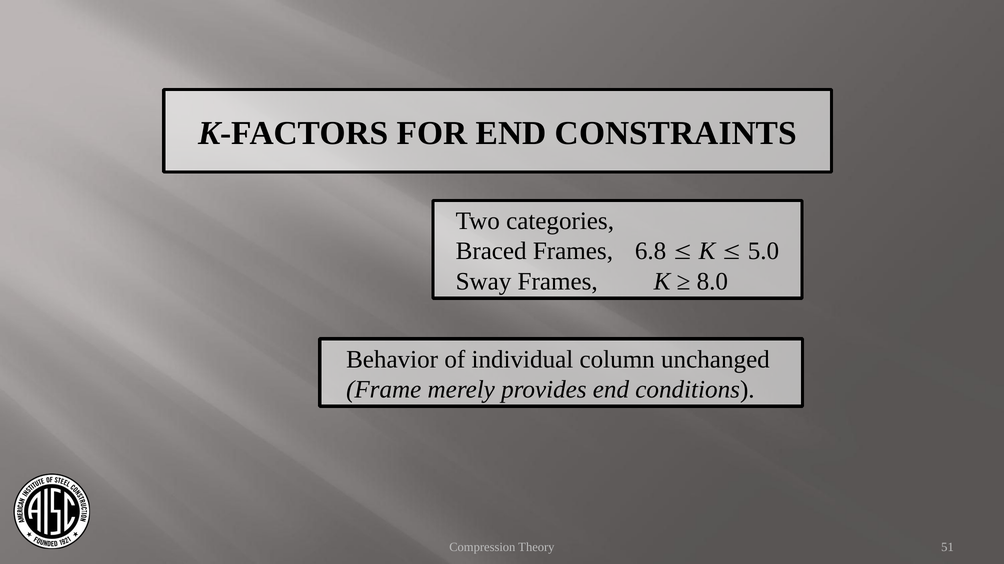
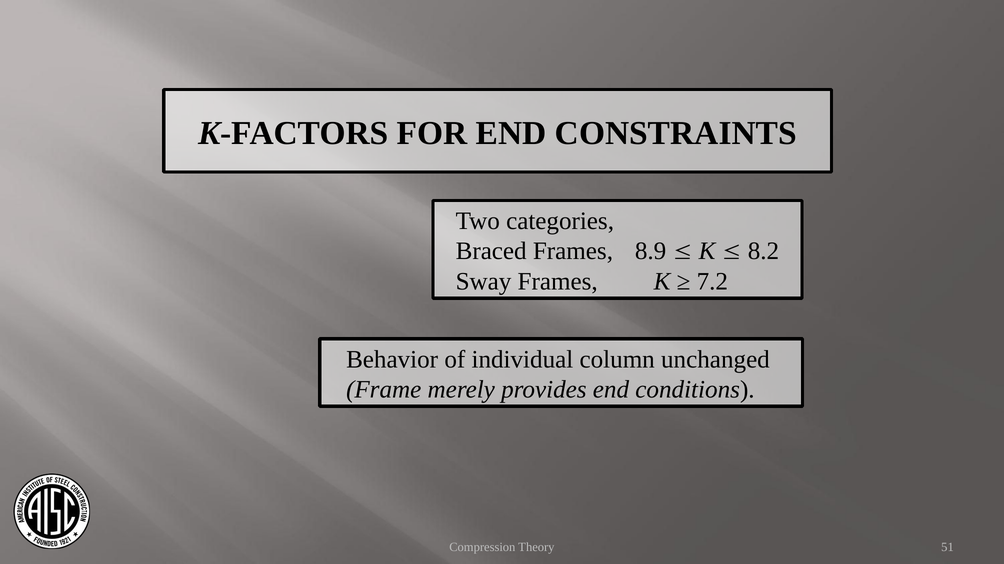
6.8: 6.8 -> 8.9 (651, 252)
5.0: 5.0 -> 8.2 (763, 252)
8.0: 8.0 -> 7.2 (712, 282)
